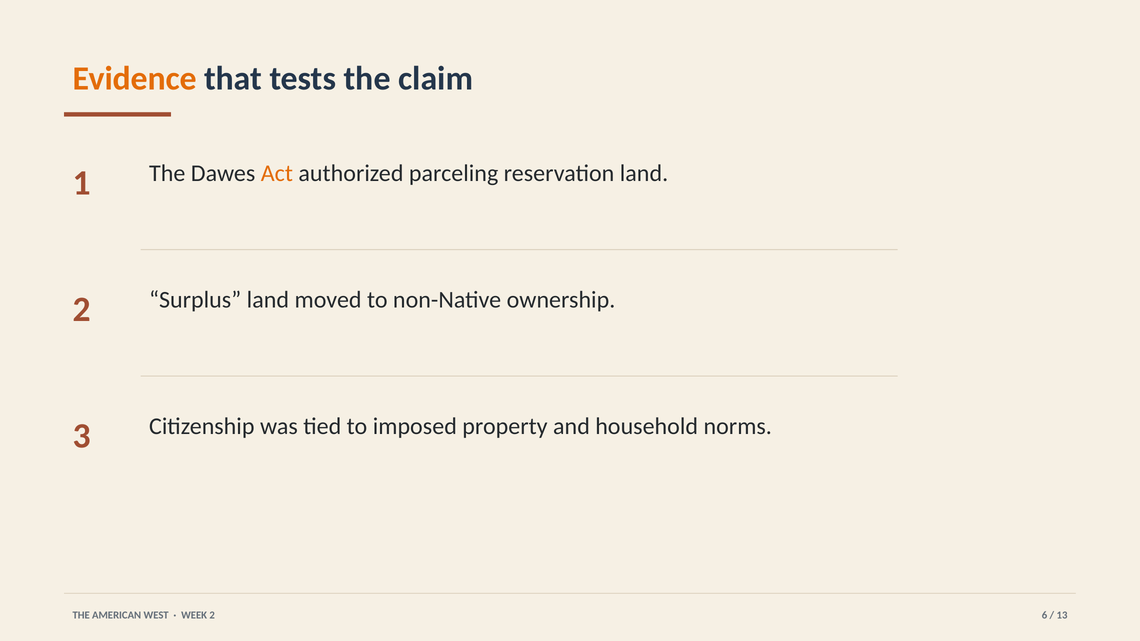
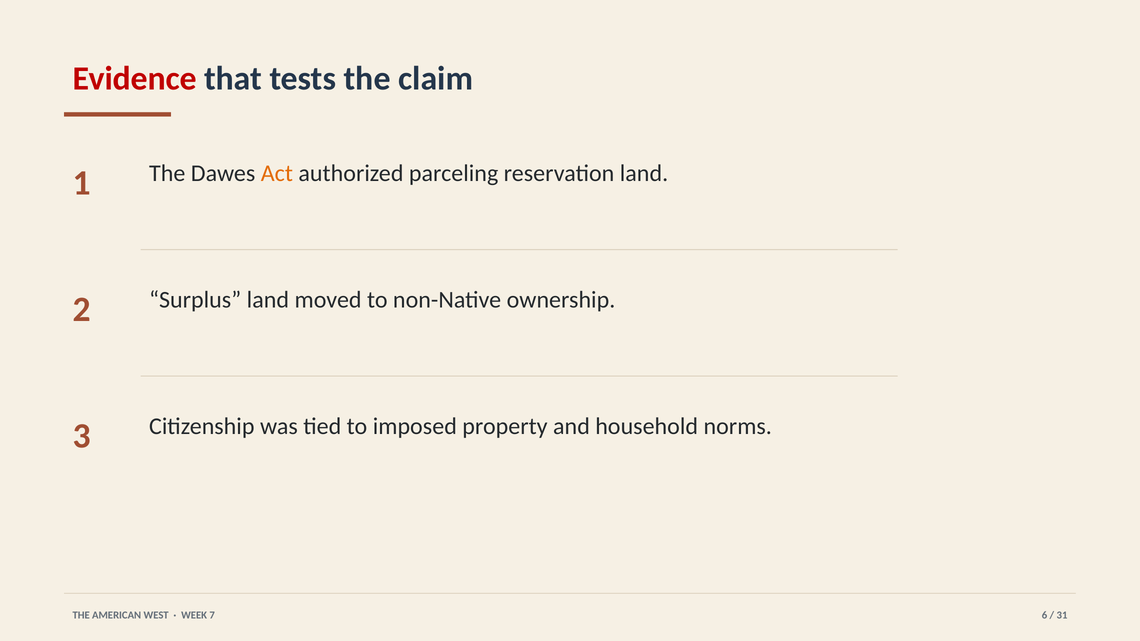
Evidence colour: orange -> red (135, 79)
WEEK 2: 2 -> 7 (212, 615)
13: 13 -> 31 (1062, 615)
